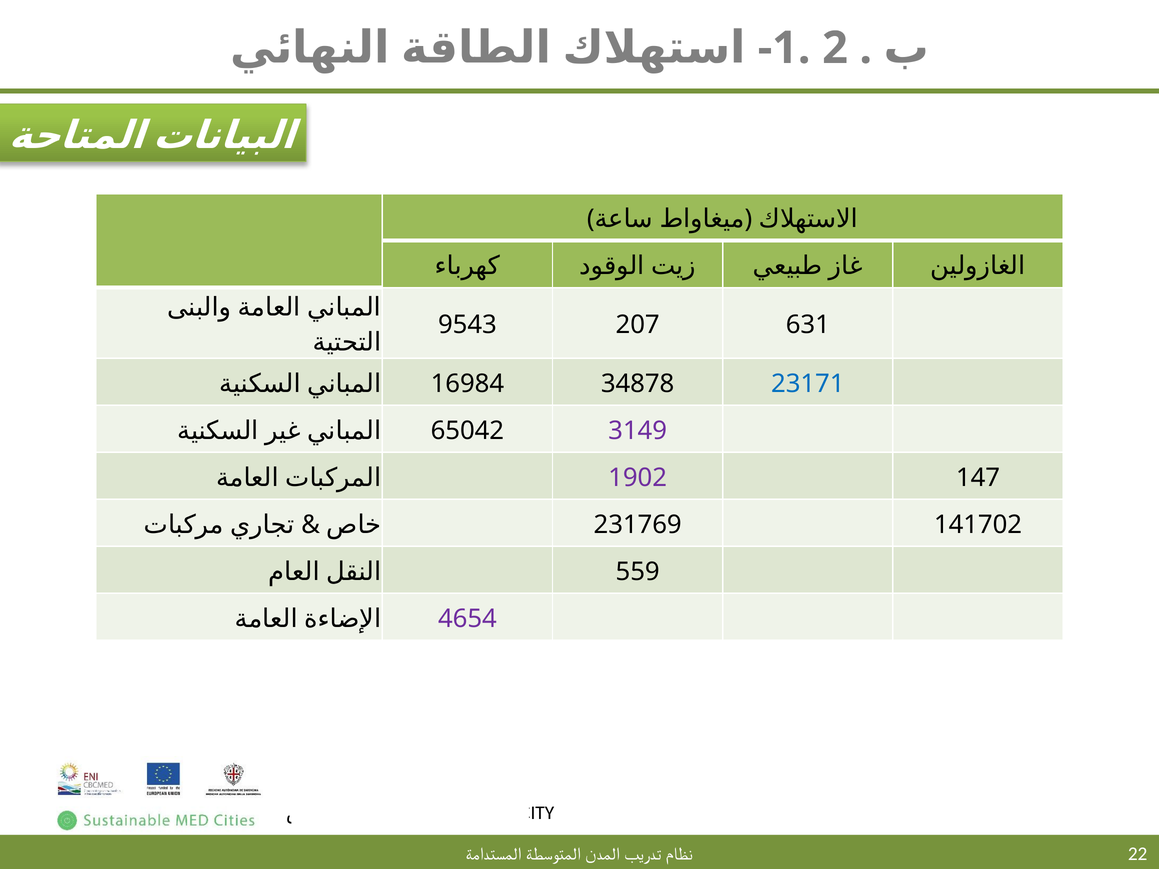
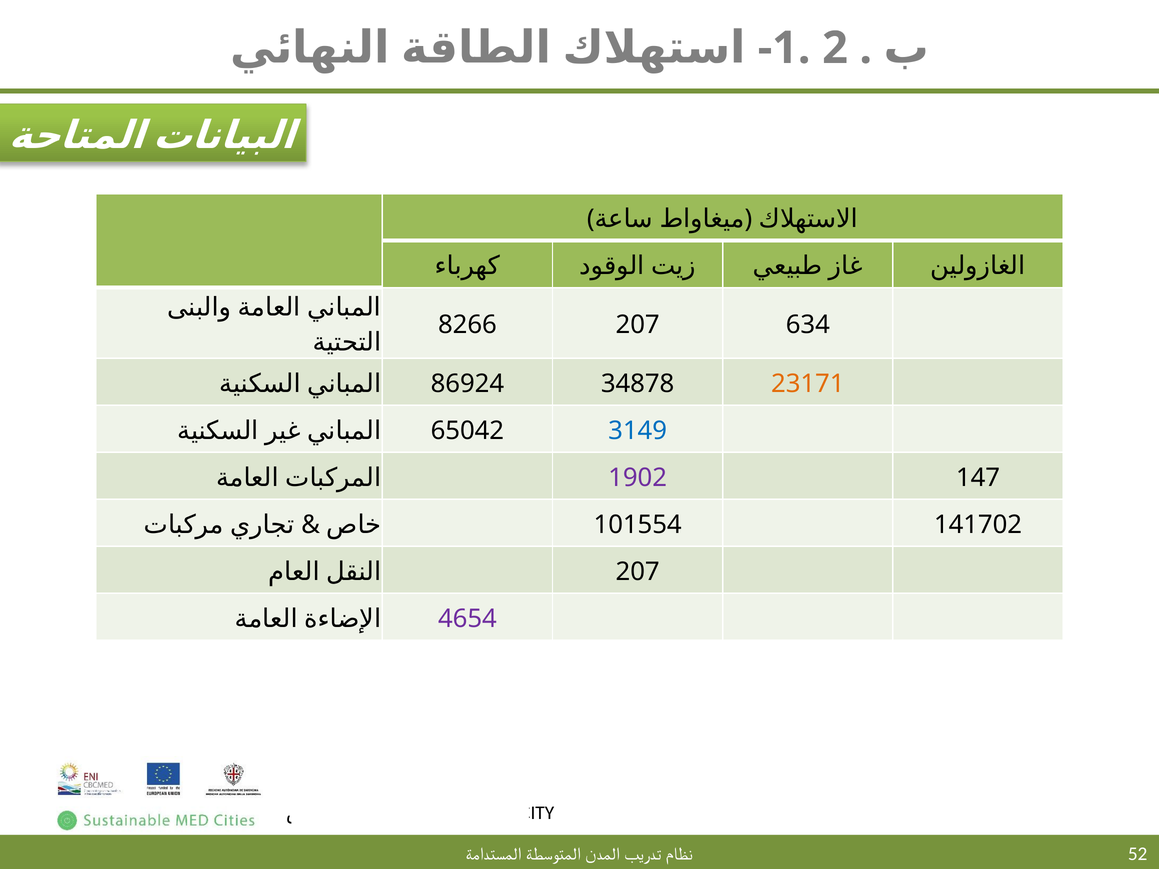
9543: 9543 -> 8266 (467, 325)
631: 631 -> 634 (808, 325)
16984: 16984 -> 86924 (467, 384)
23171 colour: blue -> orange (808, 384)
3149 colour: purple -> blue (638, 431)
231769: 231769 -> 101554 (638, 525)
559: 559 -> 207 (638, 572)
22: 22 -> 52 (1138, 854)
